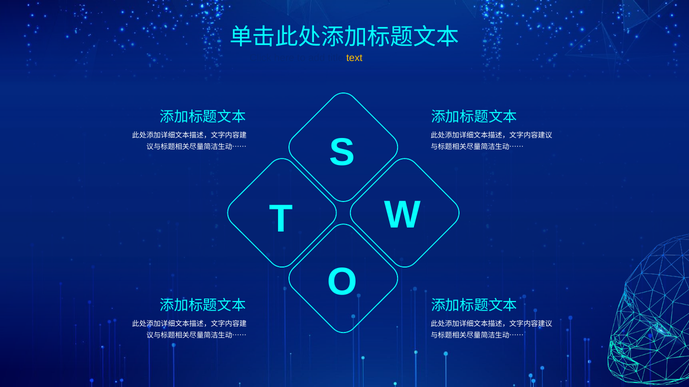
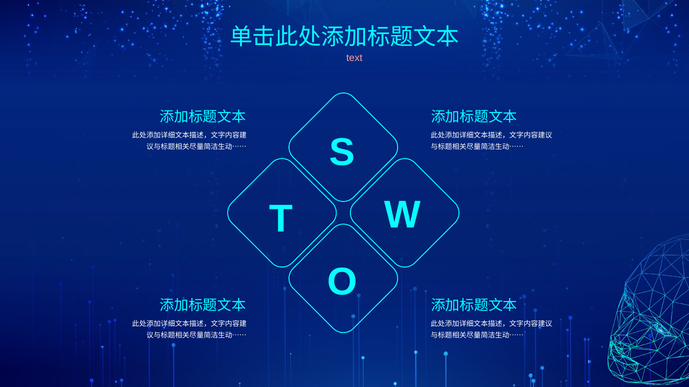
text colour: yellow -> pink (354, 58)
